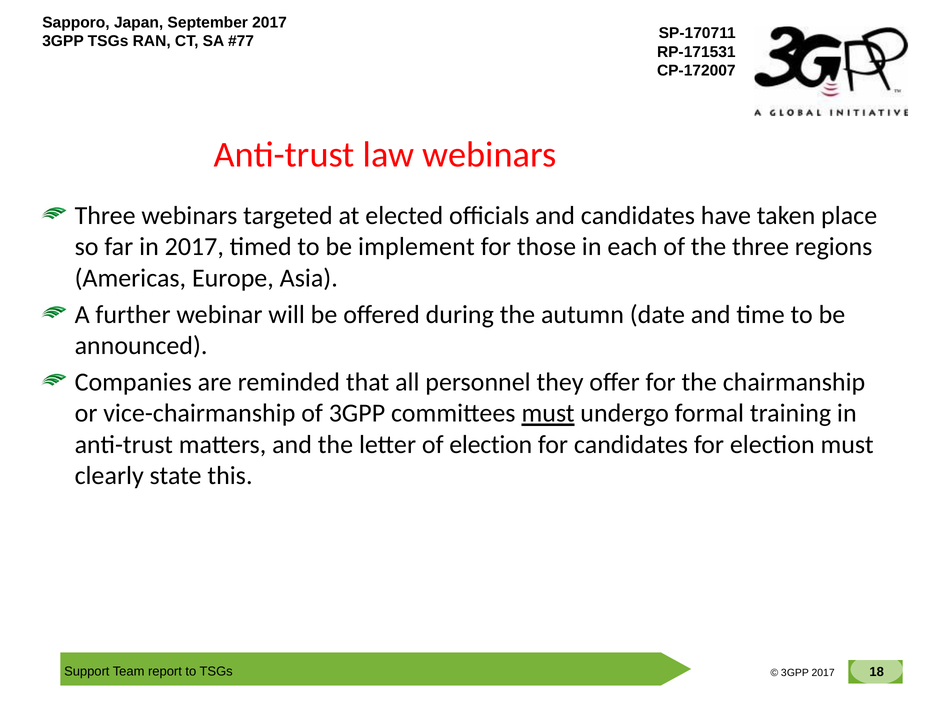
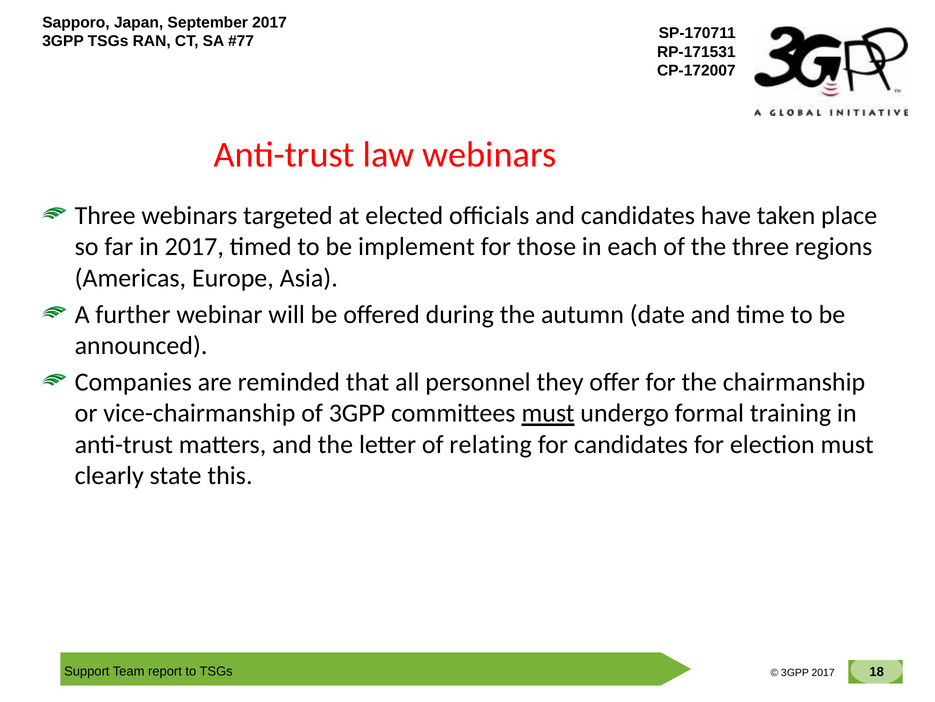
of election: election -> relating (491, 444)
